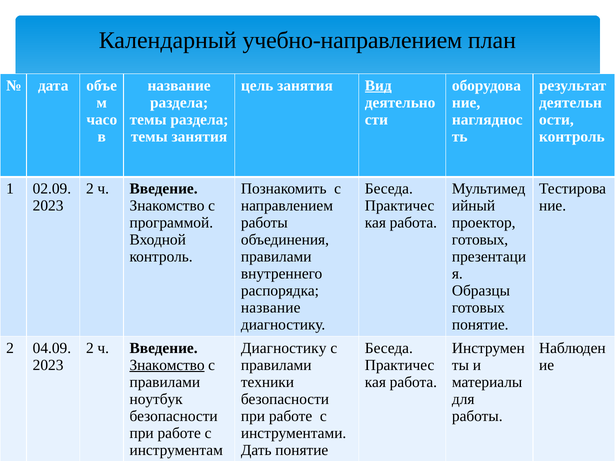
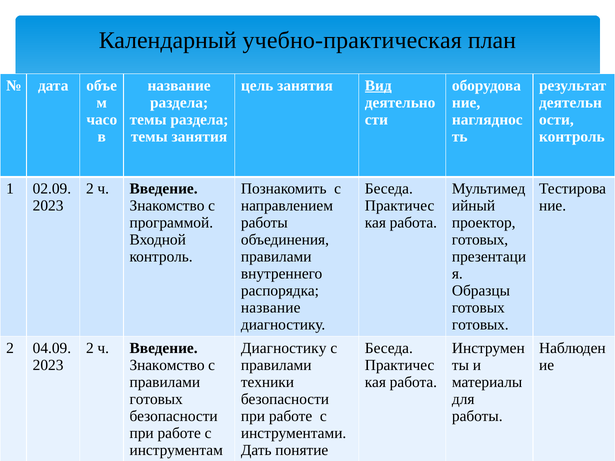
учебно-направлением: учебно-направлением -> учебно-практическая (352, 40)
понятие: понятие -> готовых (480, 325)
Знакомство underline: present -> none (167, 365)
ноутбук: ноутбук -> готовых (156, 399)
